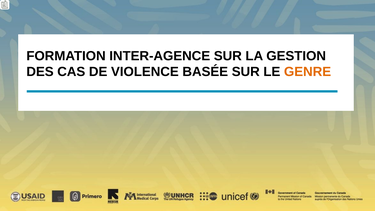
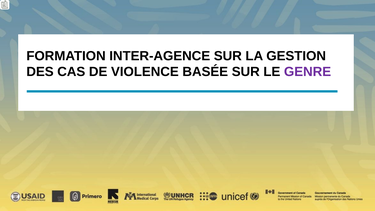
GENRE colour: orange -> purple (308, 72)
